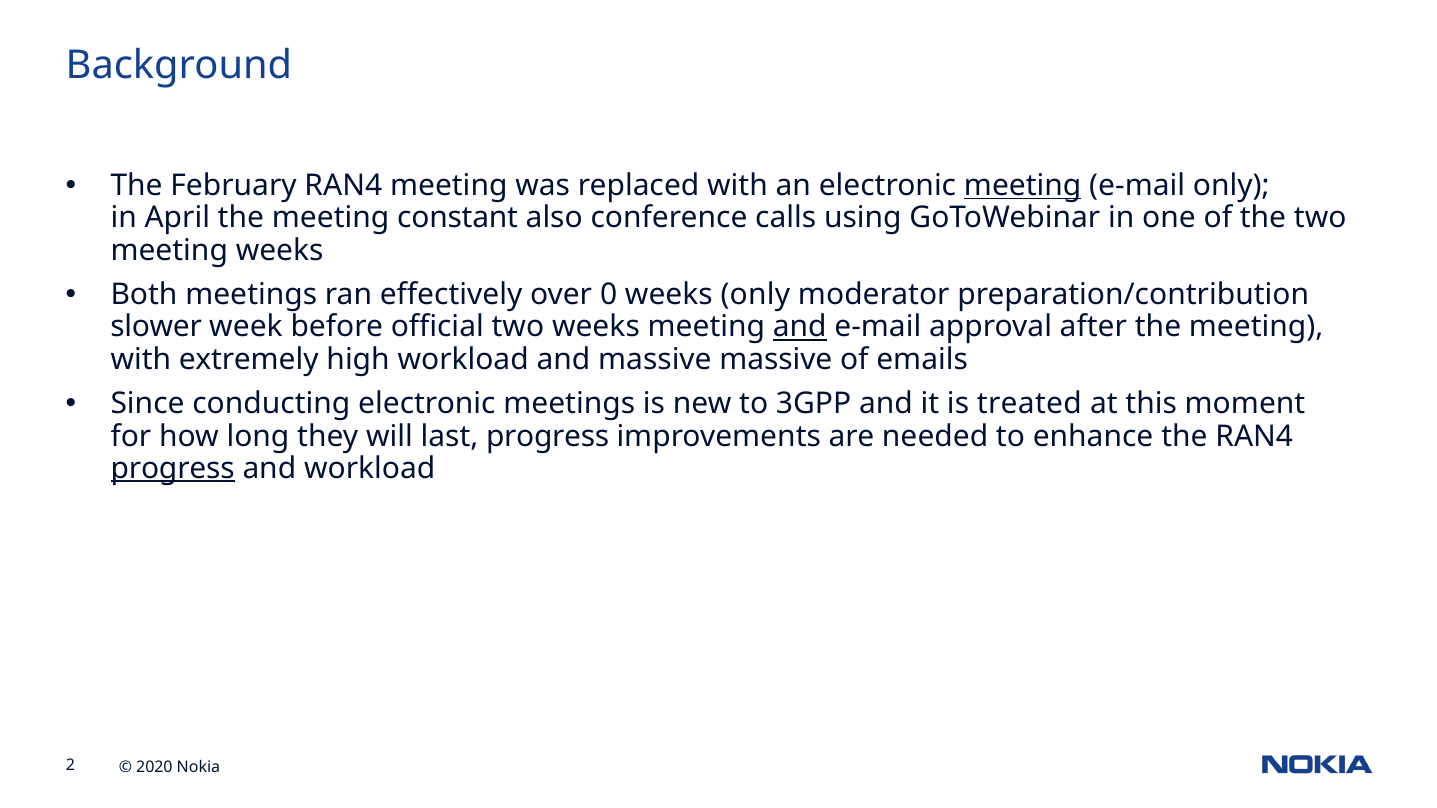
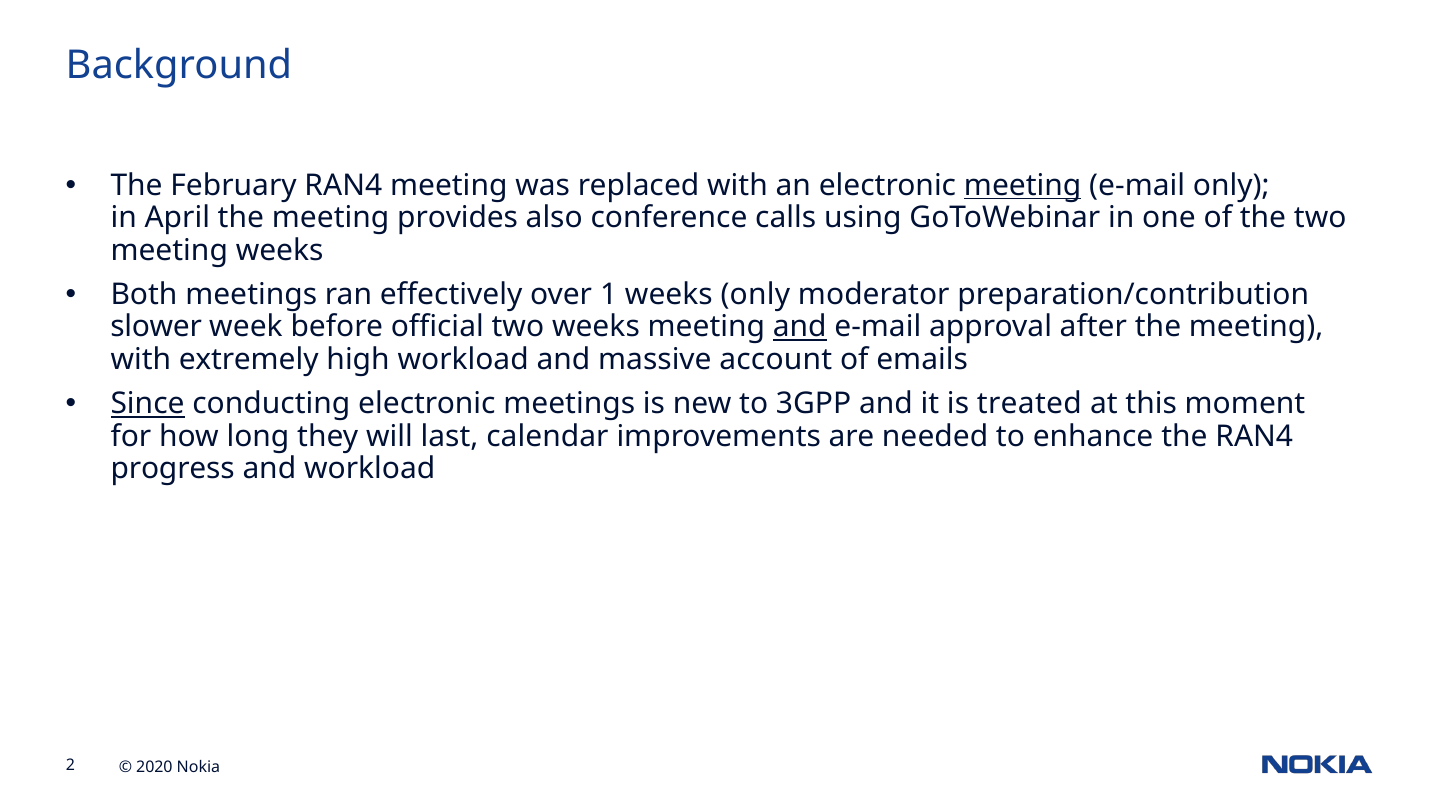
constant: constant -> provides (458, 218)
0: 0 -> 1 (609, 295)
massive massive: massive -> account (776, 360)
Since underline: none -> present (148, 404)
last progress: progress -> calendar (547, 436)
progress underline: present -> none (173, 469)
